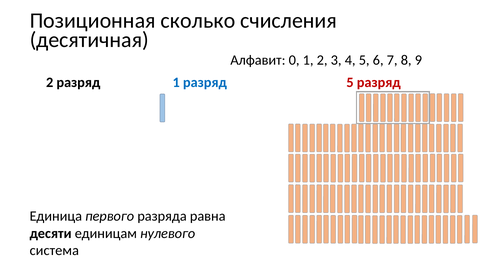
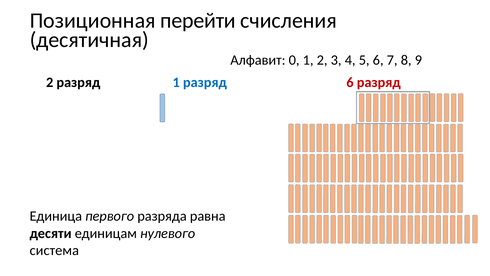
сколько: сколько -> перейти (198, 20)
разряд 5: 5 -> 6 (350, 82)
